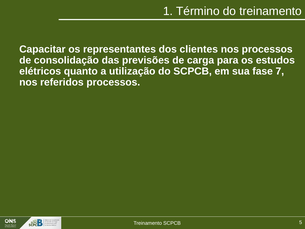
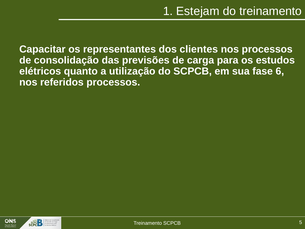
Término: Término -> Estejam (198, 11)
7: 7 -> 6 (280, 71)
